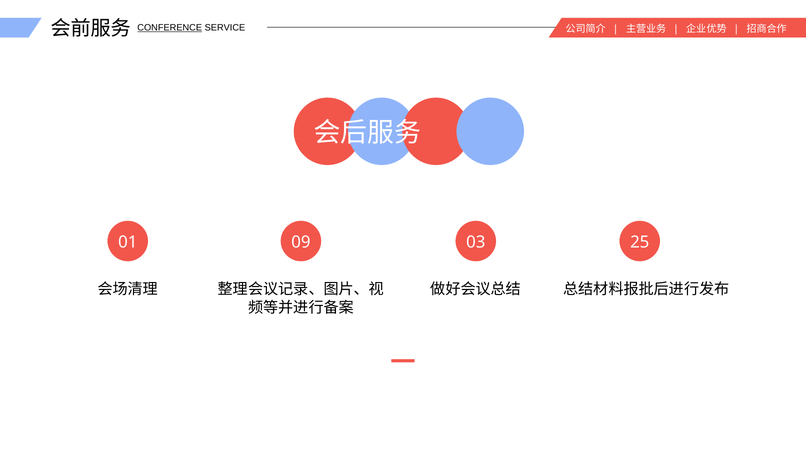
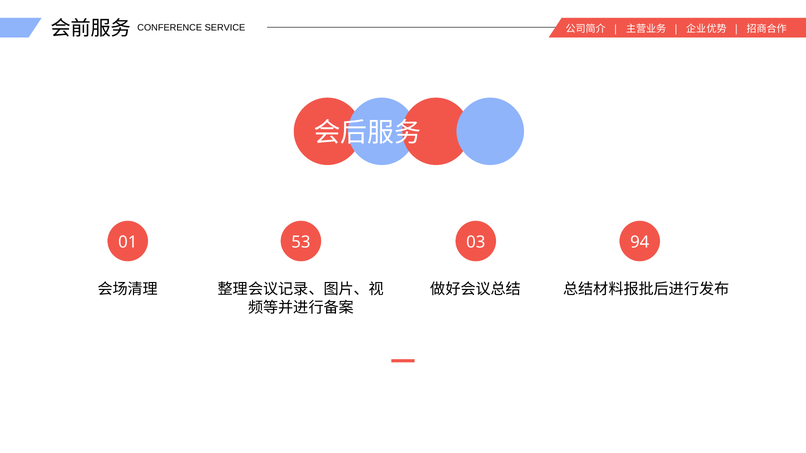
CONFERENCE underline: present -> none (170, 28)
09: 09 -> 53 (301, 242)
25: 25 -> 94 (640, 242)
